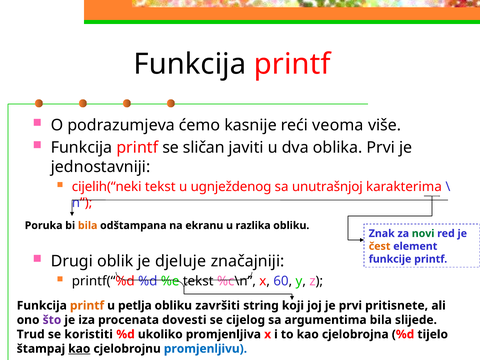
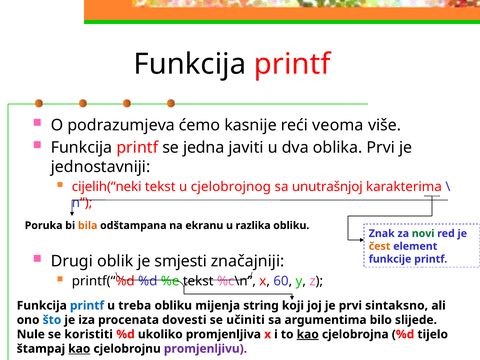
sličan: sličan -> jedna (204, 148)
ugnježdenog: ugnježdenog -> cjelobrojnog (231, 187)
djeluje: djeluje -> smjesti (181, 261)
printf colour: orange -> blue (87, 306)
petlja: petlja -> treba (135, 306)
završiti: završiti -> mijenja (218, 306)
pritisnete‚: pritisnete‚ -> sintaksno‚ (397, 306)
što colour: purple -> blue (52, 320)
cijelog: cijelog -> učiniti (245, 320)
argumentima bila: bila -> bilo (381, 320)
Trud: Trud -> Nule (31, 334)
kao underline: none -> present (308, 334)
promjenljivu colour: blue -> purple (205, 349)
